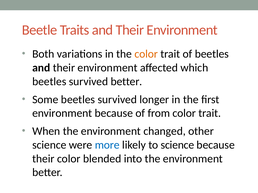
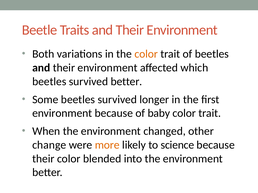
from: from -> baby (159, 113)
science: science -> change (49, 145)
more colour: blue -> orange (107, 145)
